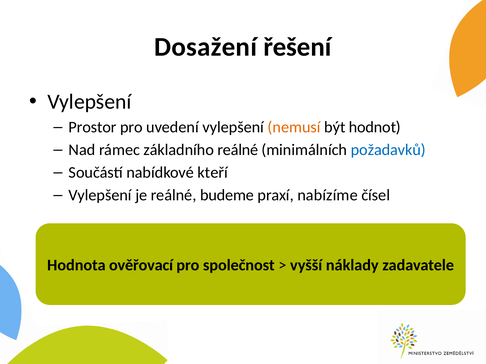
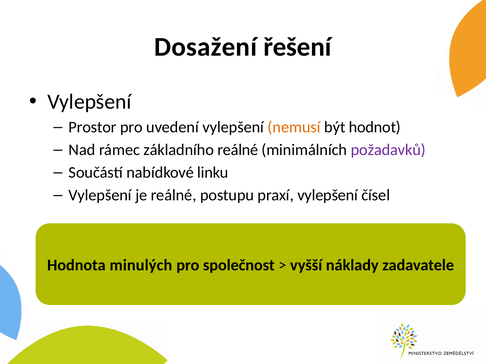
požadavků colour: blue -> purple (388, 150)
kteří: kteří -> linku (213, 173)
budeme: budeme -> postupu (227, 196)
praxí nabízíme: nabízíme -> vylepšení (328, 196)
ověřovací: ověřovací -> minulých (141, 266)
